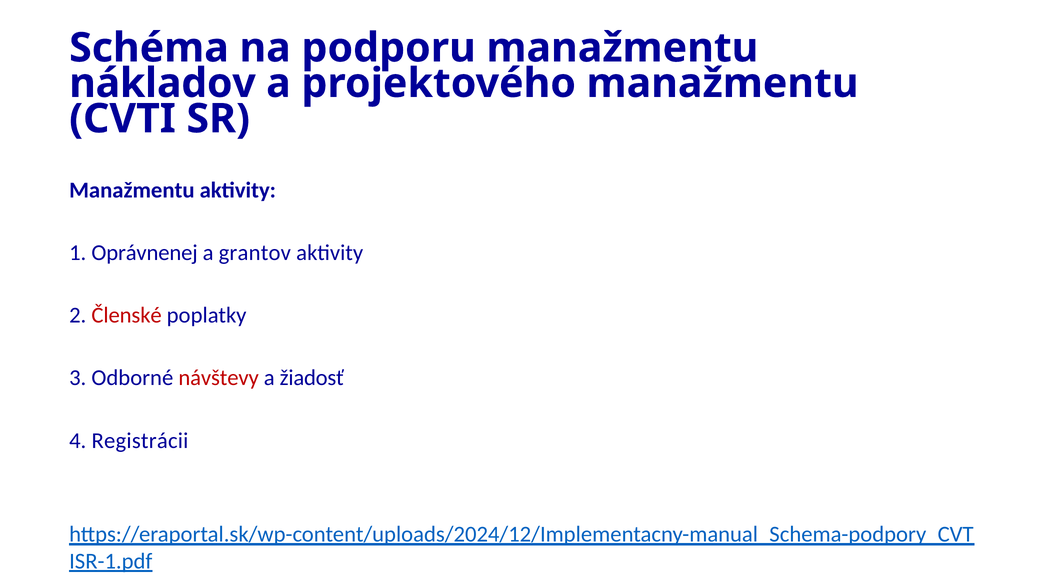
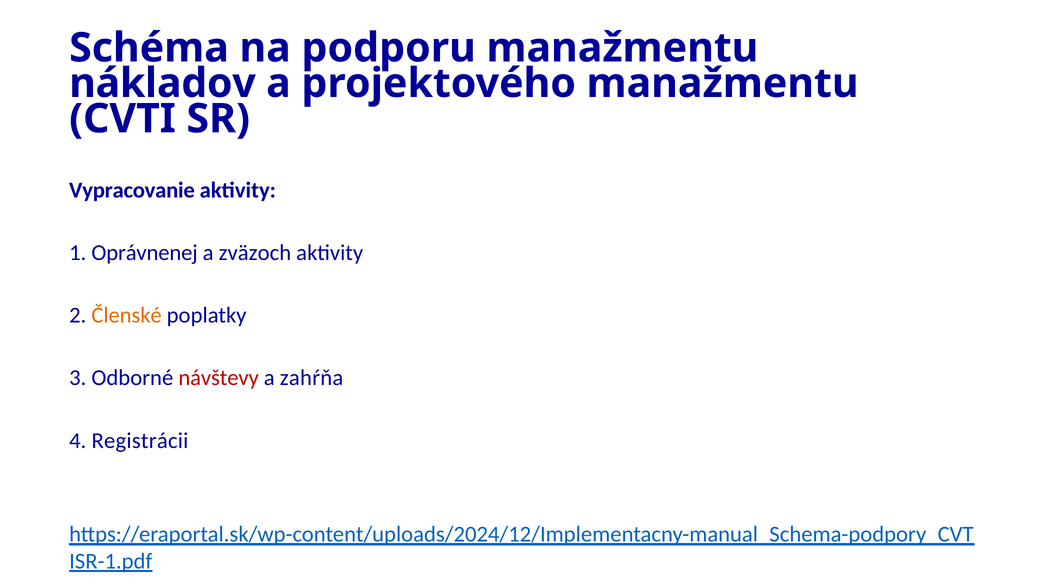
Manažmentu: Manažmentu -> Vypracovanie (132, 190)
grantov: grantov -> zväzoch (255, 253)
Členské colour: red -> orange (127, 316)
žiadosť: žiadosť -> zahŕňa (312, 378)
